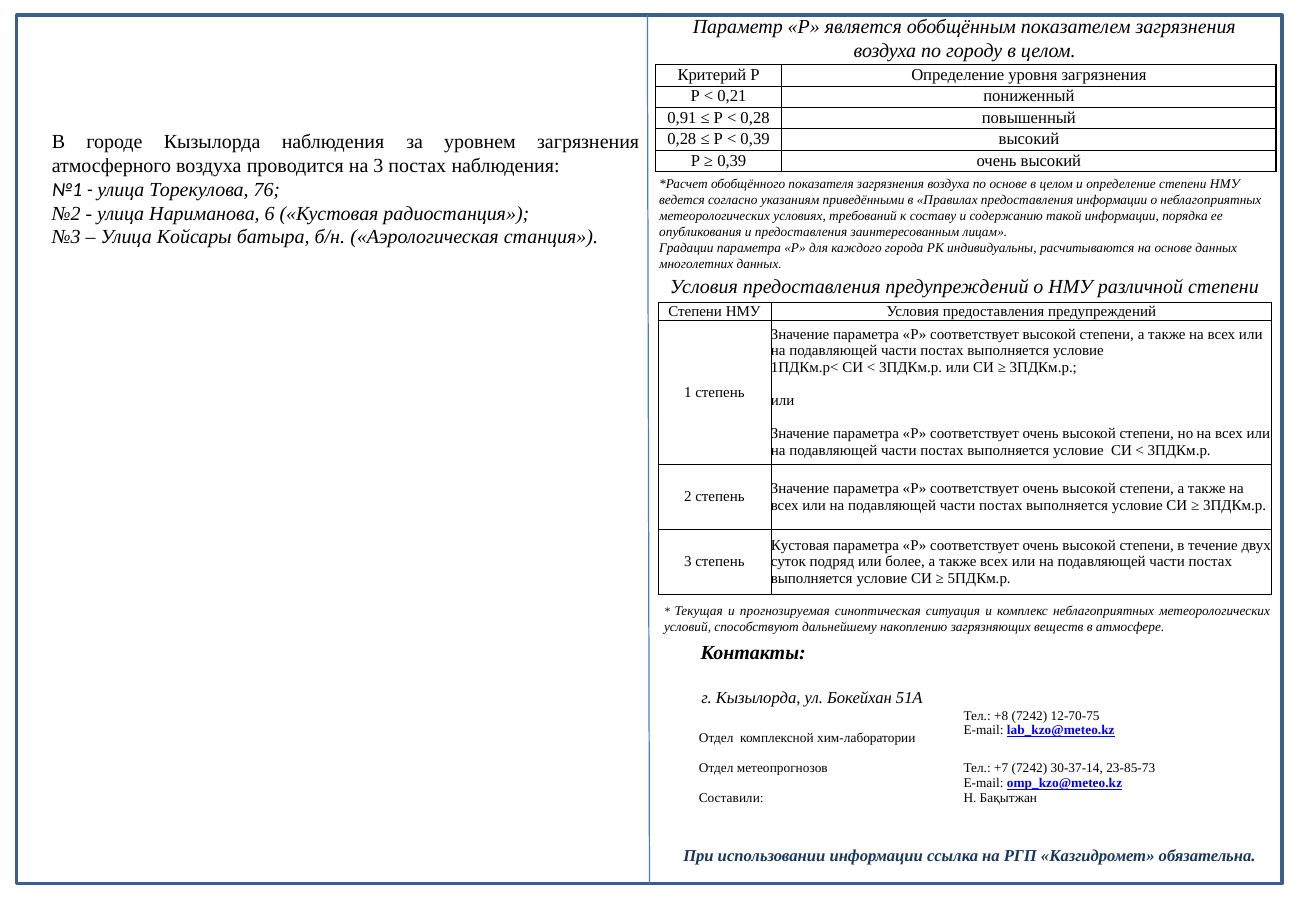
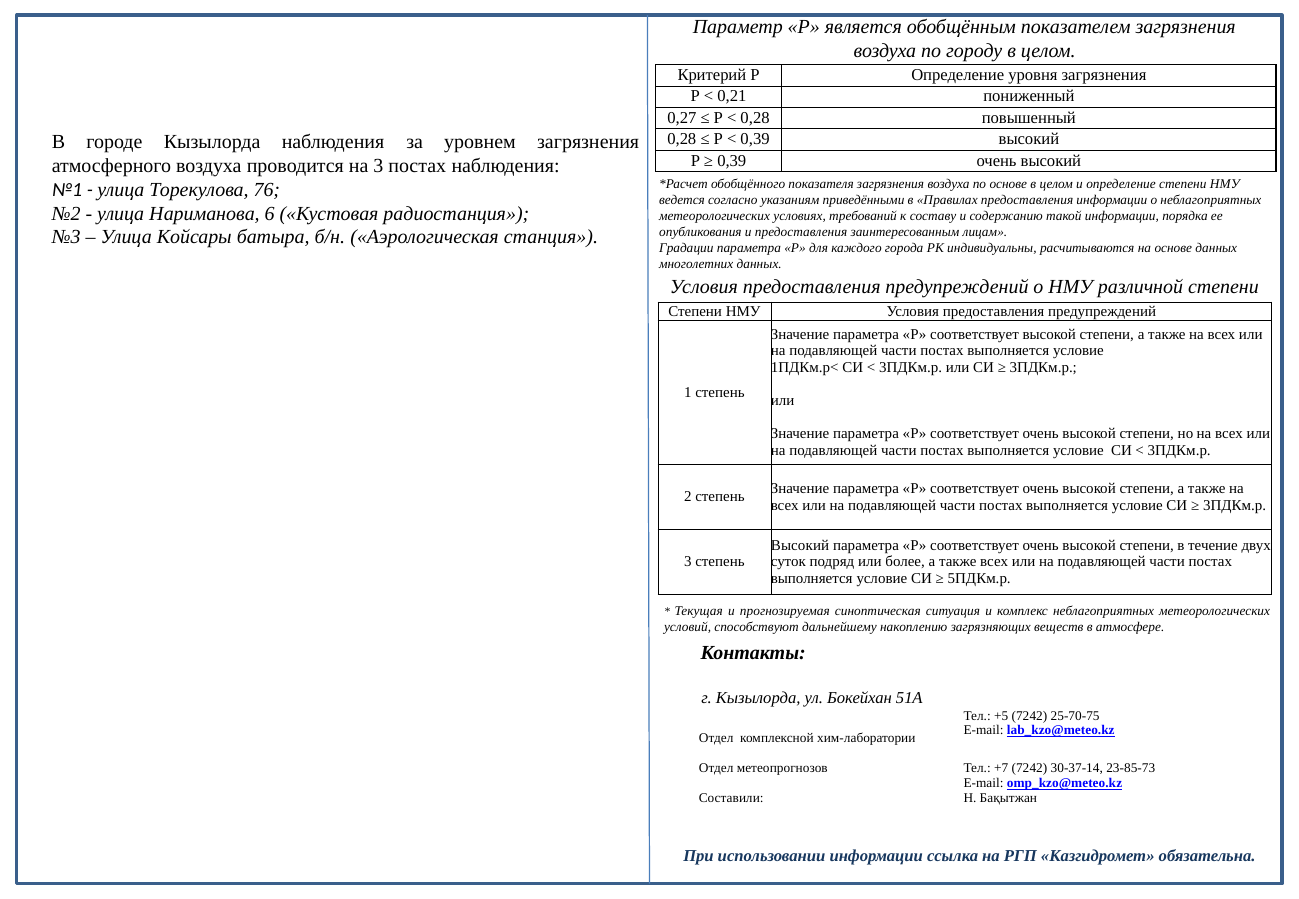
0,91: 0,91 -> 0,27 (682, 118)
Кустовая: Кустовая -> Высокий (800, 545)
+8: +8 -> +5 (1001, 716)
12-70-75: 12-70-75 -> 25-70-75 (1075, 716)
